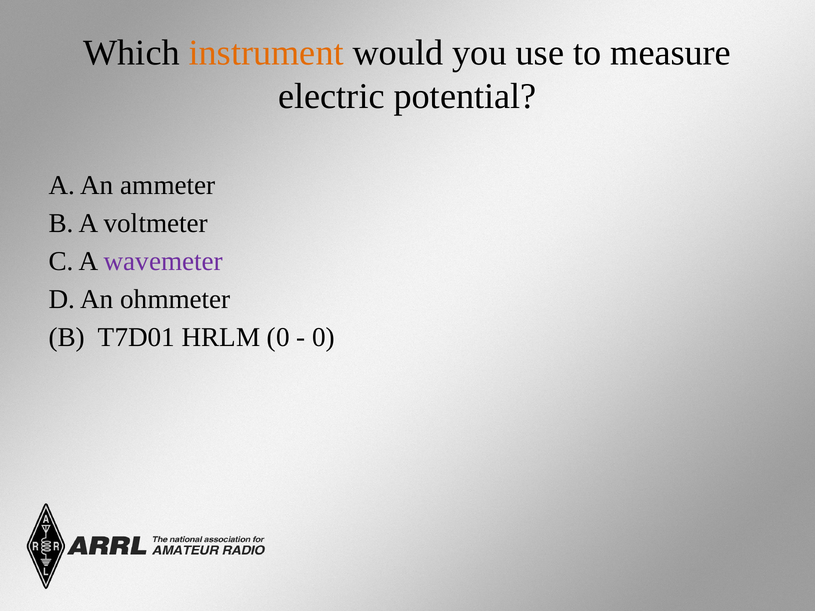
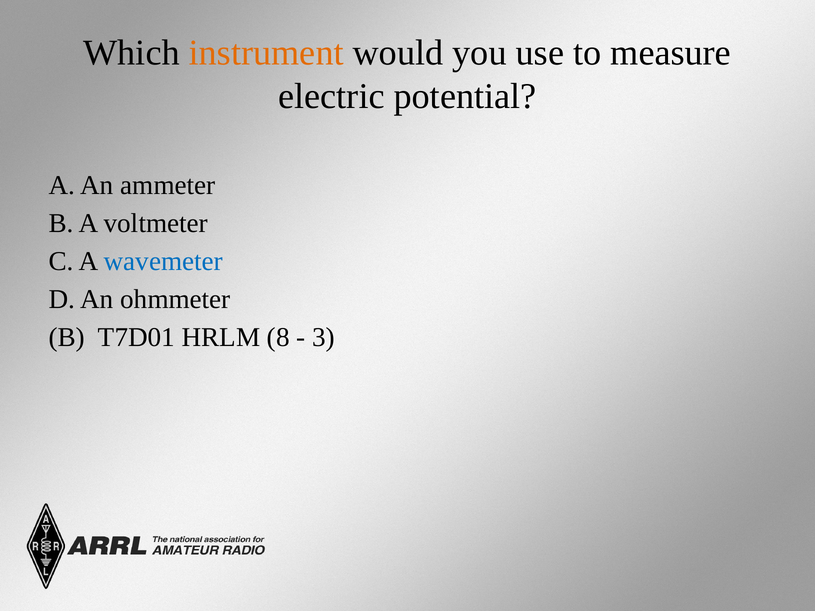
wavemeter colour: purple -> blue (163, 261)
HRLM 0: 0 -> 8 (278, 337)
0: 0 -> 3 (324, 337)
